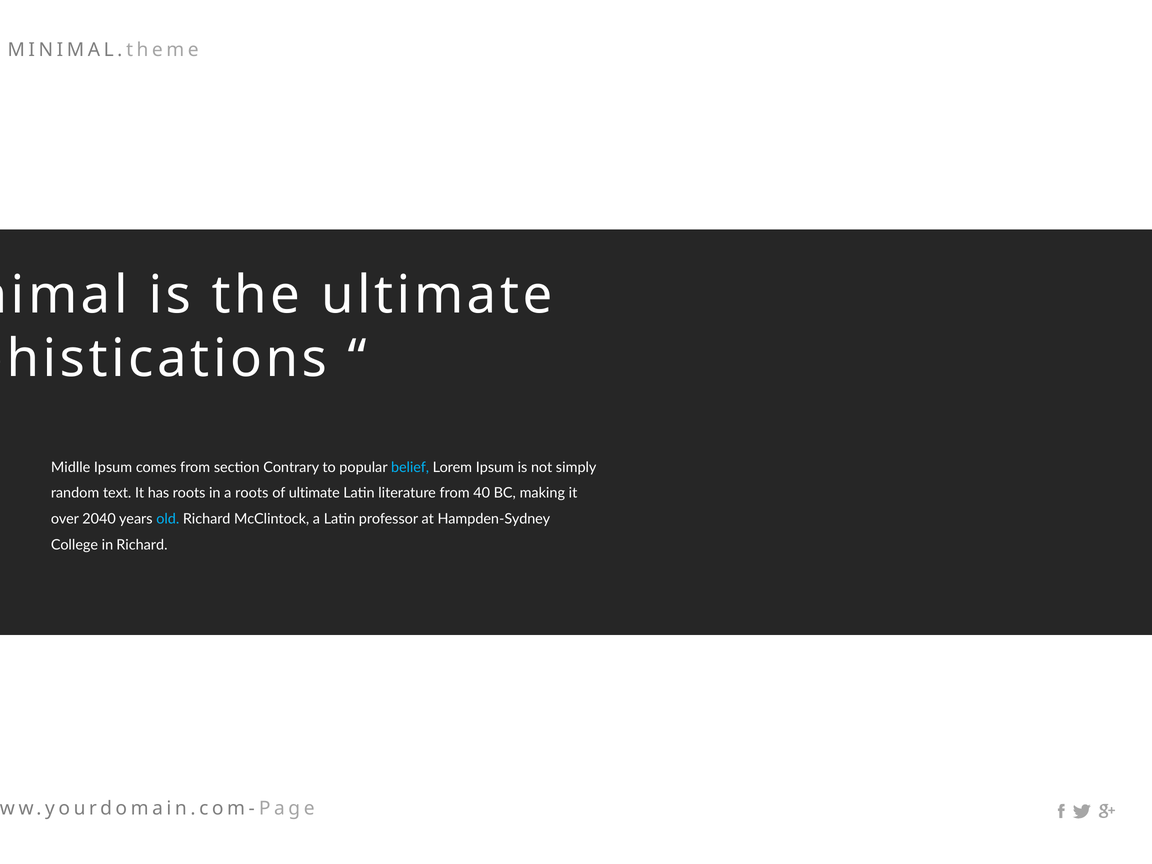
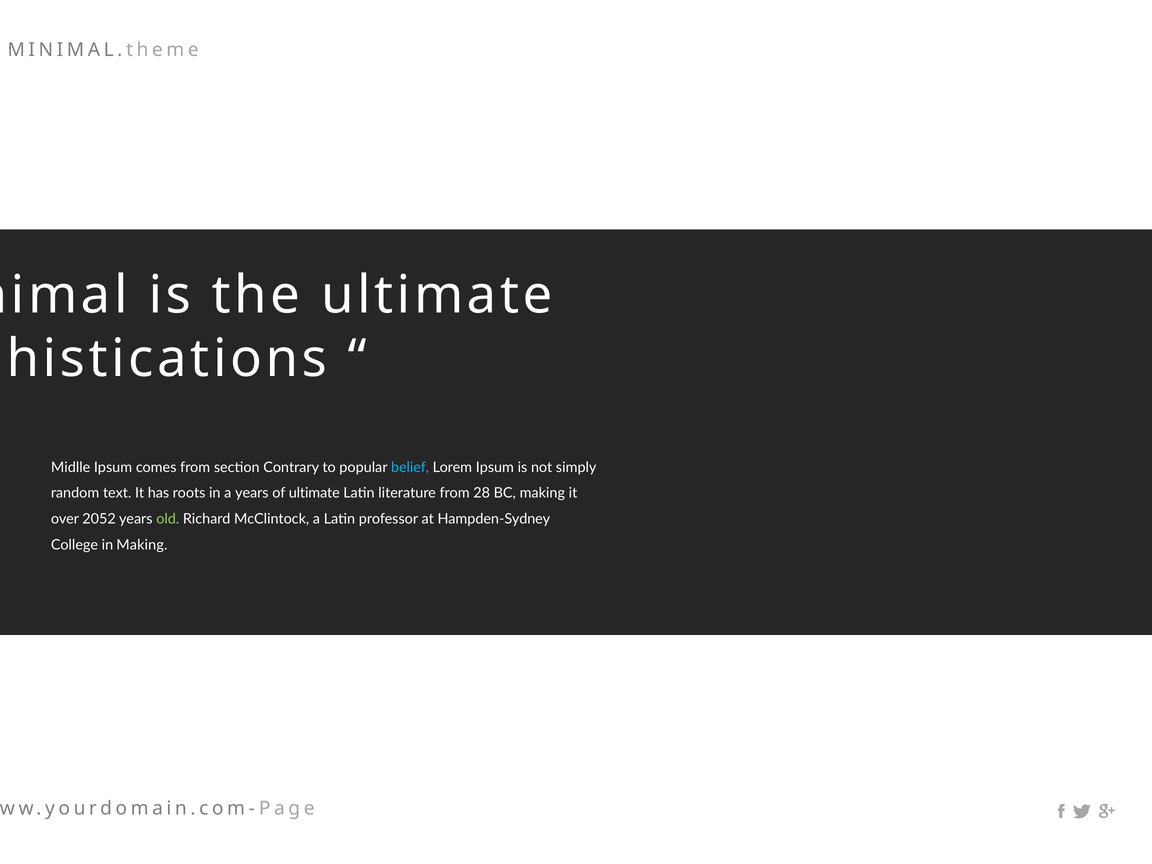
a roots: roots -> years (252, 493)
40: 40 -> 28 (482, 493)
2040: 2040 -> 2052 (99, 519)
old colour: light blue -> light green (168, 519)
in Richard: Richard -> Making (142, 545)
